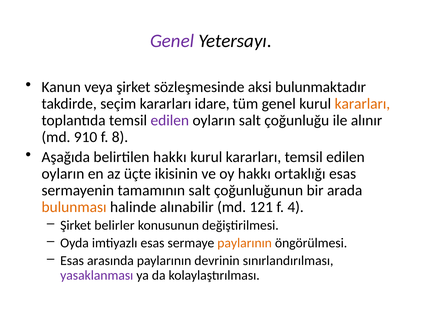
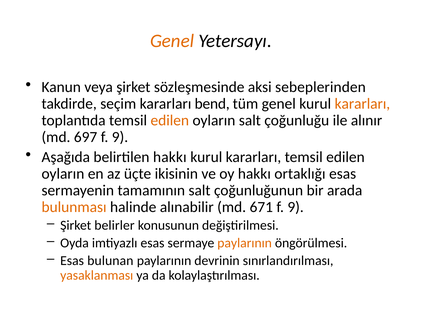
Genel colour: purple -> orange (172, 41)
bulunmaktadır: bulunmaktadır -> sebeplerinden (320, 87)
idare: idare -> bend (212, 104)
edilen colour: purple -> orange (170, 120)
910: 910 -> 697 (86, 137)
8: 8 -> 9 (120, 137)
121: 121 -> 671 (261, 207)
4: 4 -> 9 (296, 207)
arasında: arasında -> bulunan (110, 260)
yasaklanması colour: purple -> orange (97, 275)
